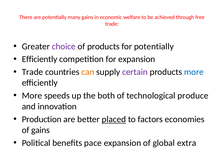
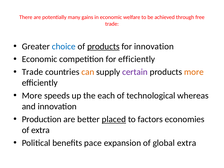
choice colour: purple -> blue (64, 46)
products underline: none -> present (103, 46)
for potentially: potentially -> innovation (154, 46)
Efficiently: Efficiently -> Economic (40, 59)
for expansion: expansion -> efficiently (137, 59)
more colour: blue -> orange (194, 72)
both: both -> each (106, 96)
produce: produce -> whereas (193, 96)
of gains: gains -> extra (41, 130)
